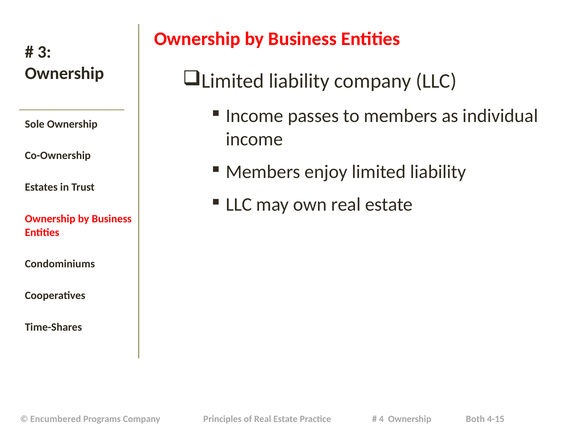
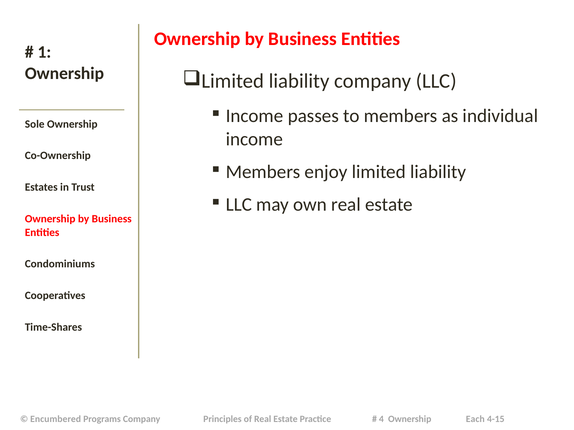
3: 3 -> 1 (44, 52)
Both: Both -> Each (475, 419)
